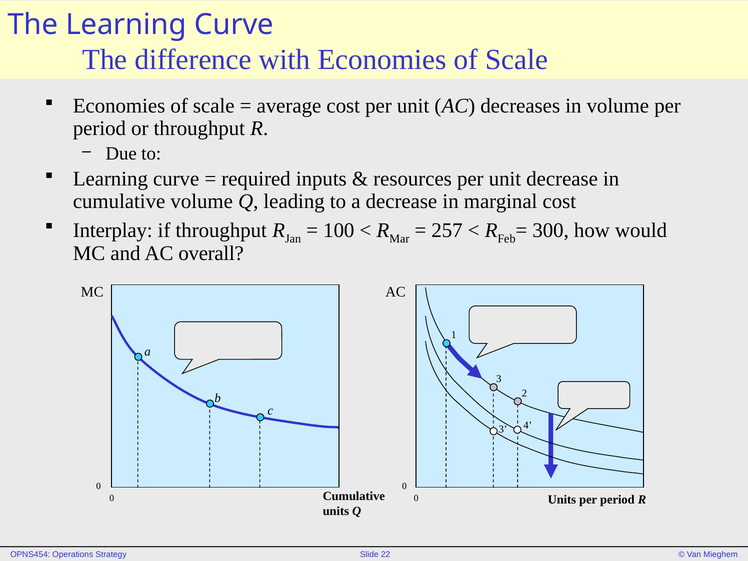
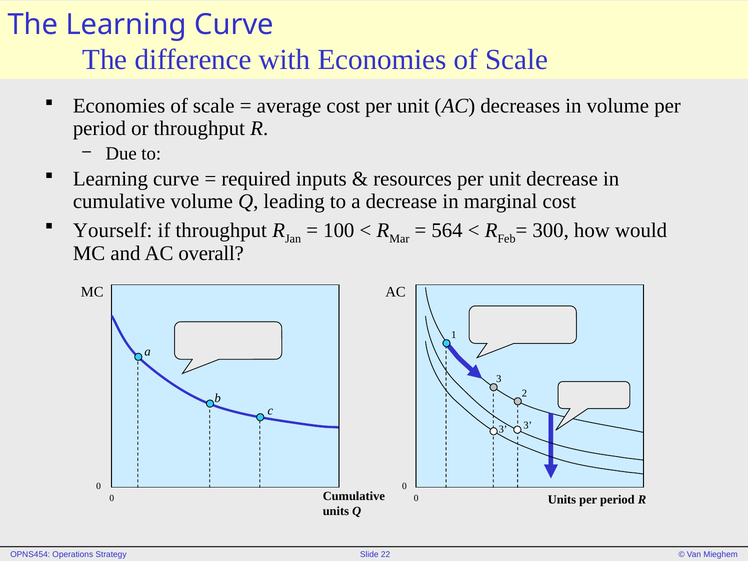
Interplay: Interplay -> Yourself (113, 230)
257: 257 -> 564 (447, 230)
4: 4 -> 3 (528, 425)
